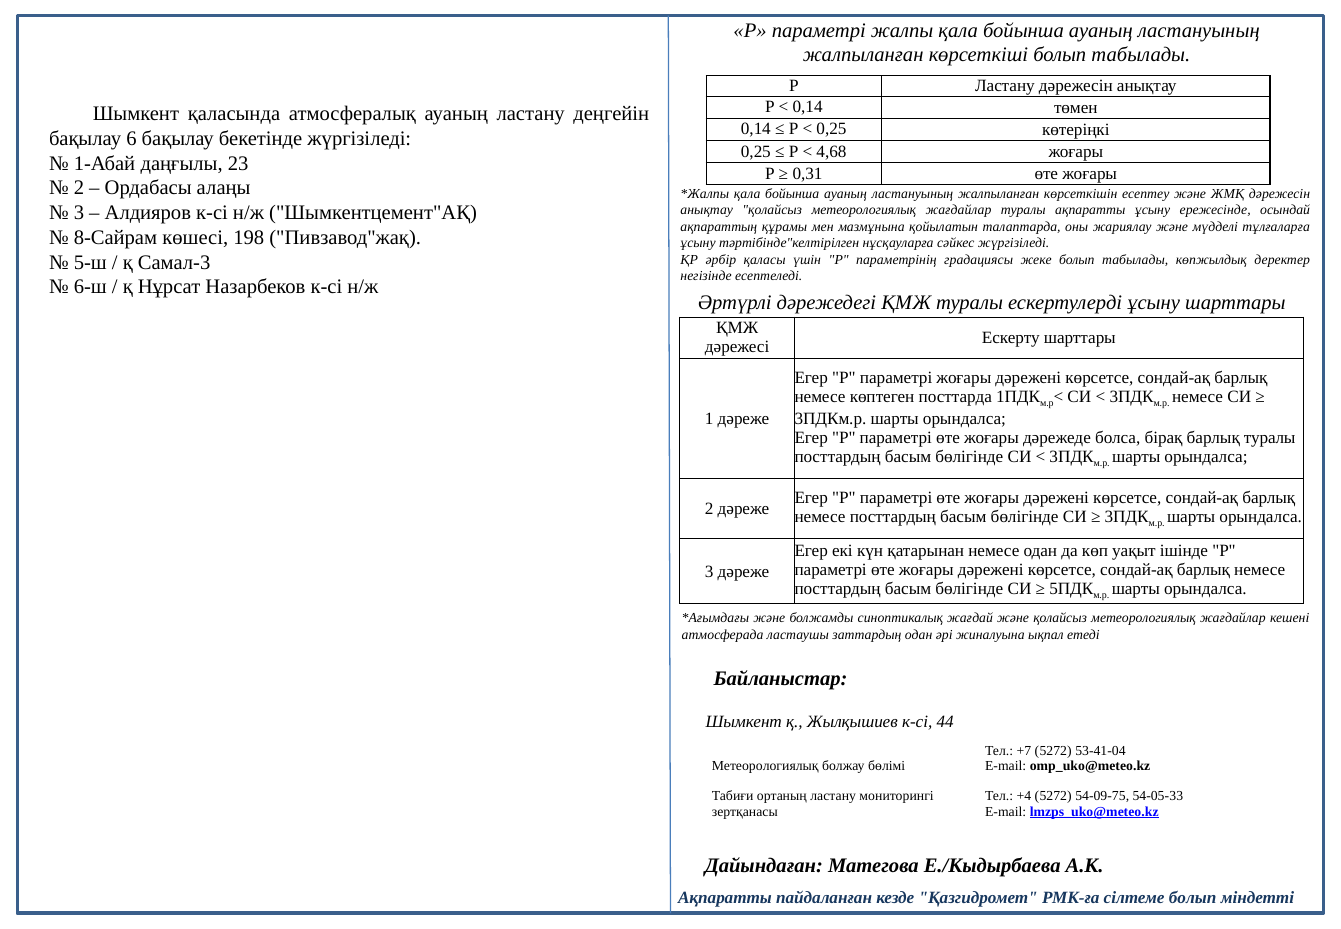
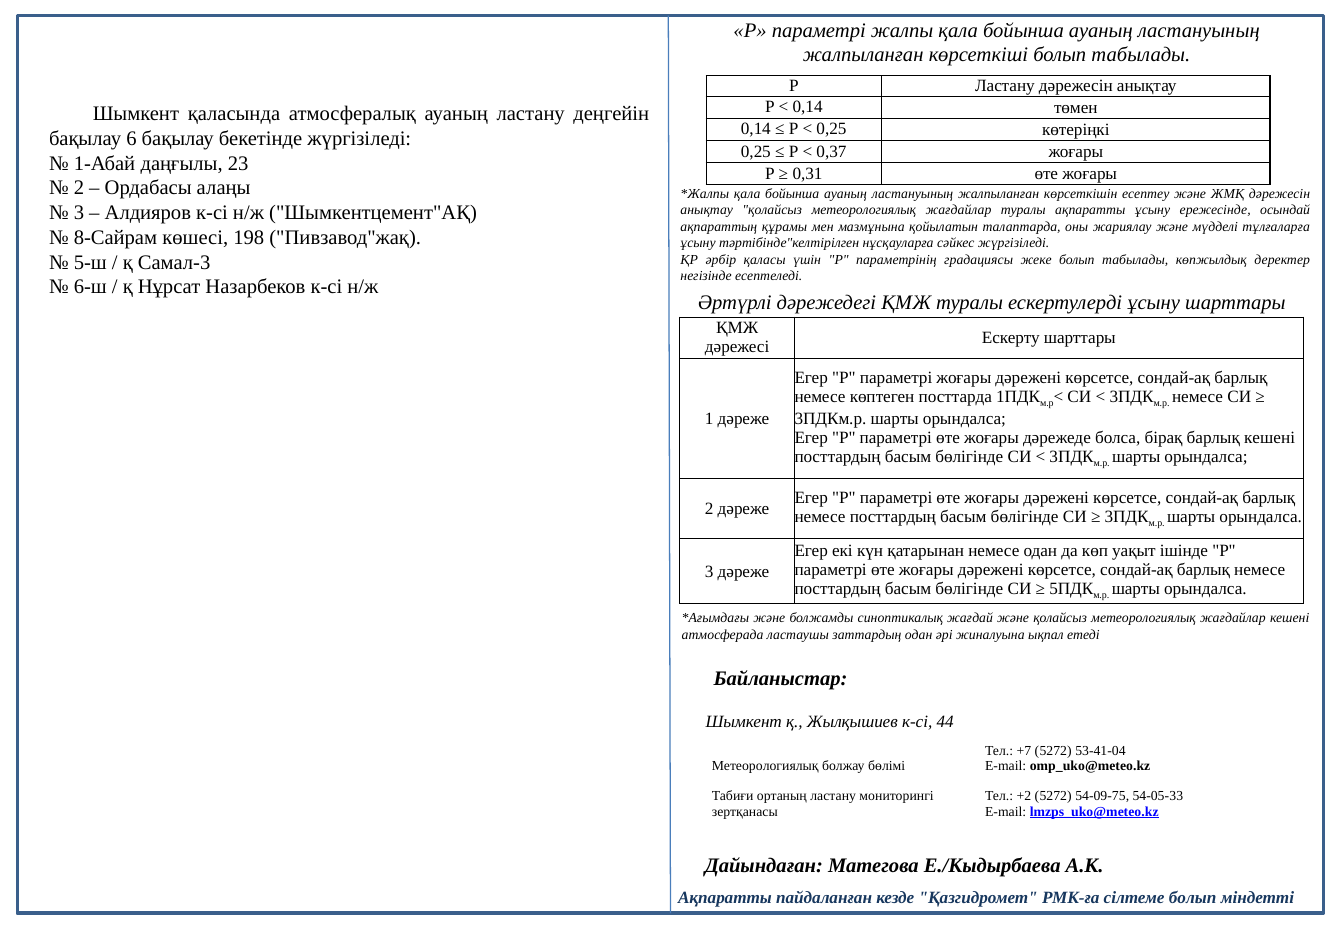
4,68: 4,68 -> 0,37 (831, 151)
барлық туралы: туралы -> кешені (1270, 437)
+4: +4 -> +2 (1024, 796)
